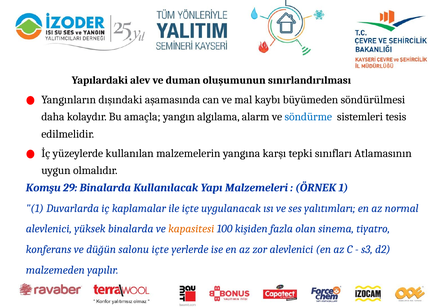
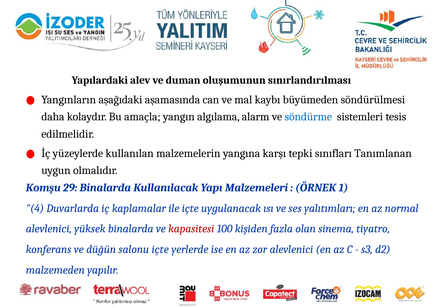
dışındaki: dışındaki -> aşağıdaki (120, 100)
Atlamasının: Atlamasının -> Tanımlanan (383, 153)
1: 1 -> 4 (35, 208)
kapasitesi colour: orange -> red (191, 229)
